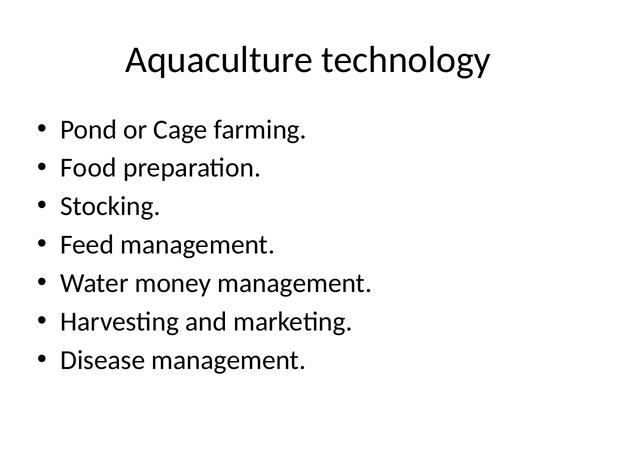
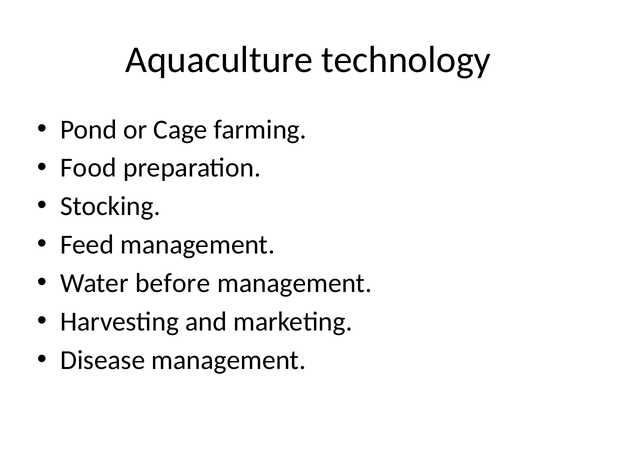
money: money -> before (173, 283)
